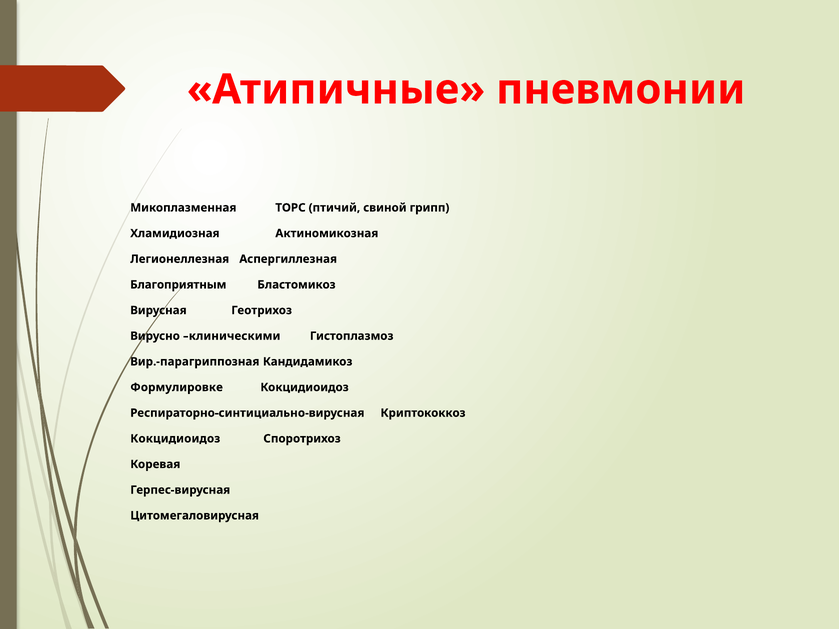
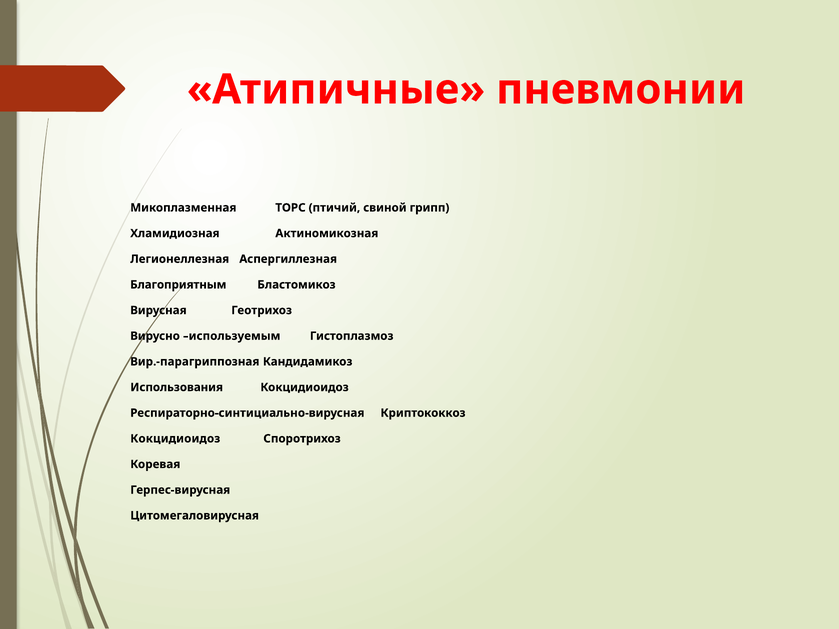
клиническими: клиническими -> используемым (232, 336)
Формулировке: Формулировке -> Использования (177, 387)
